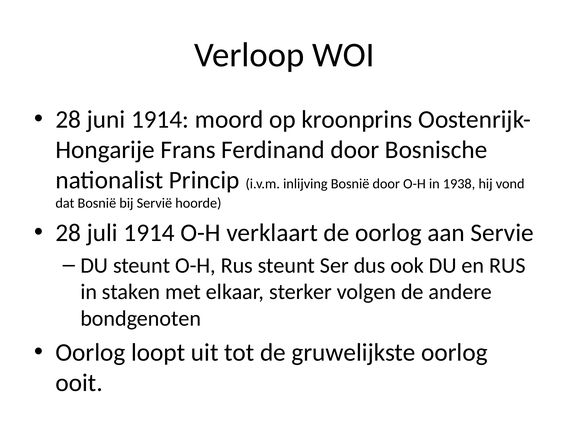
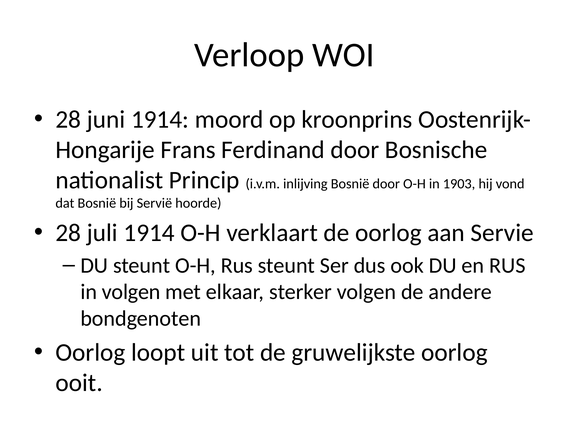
1938: 1938 -> 1903 (459, 184)
in staken: staken -> volgen (131, 292)
